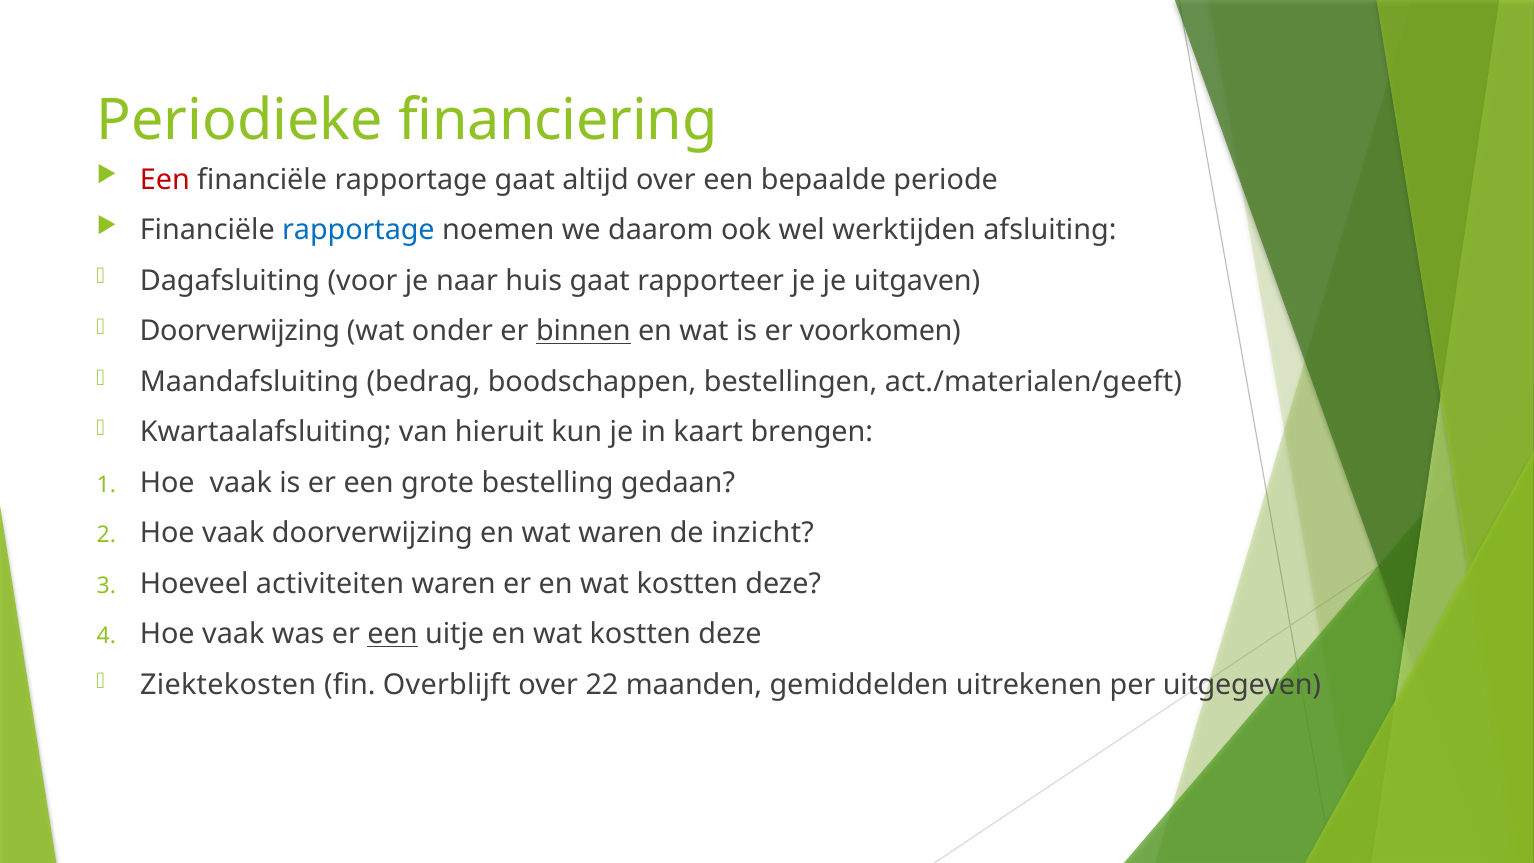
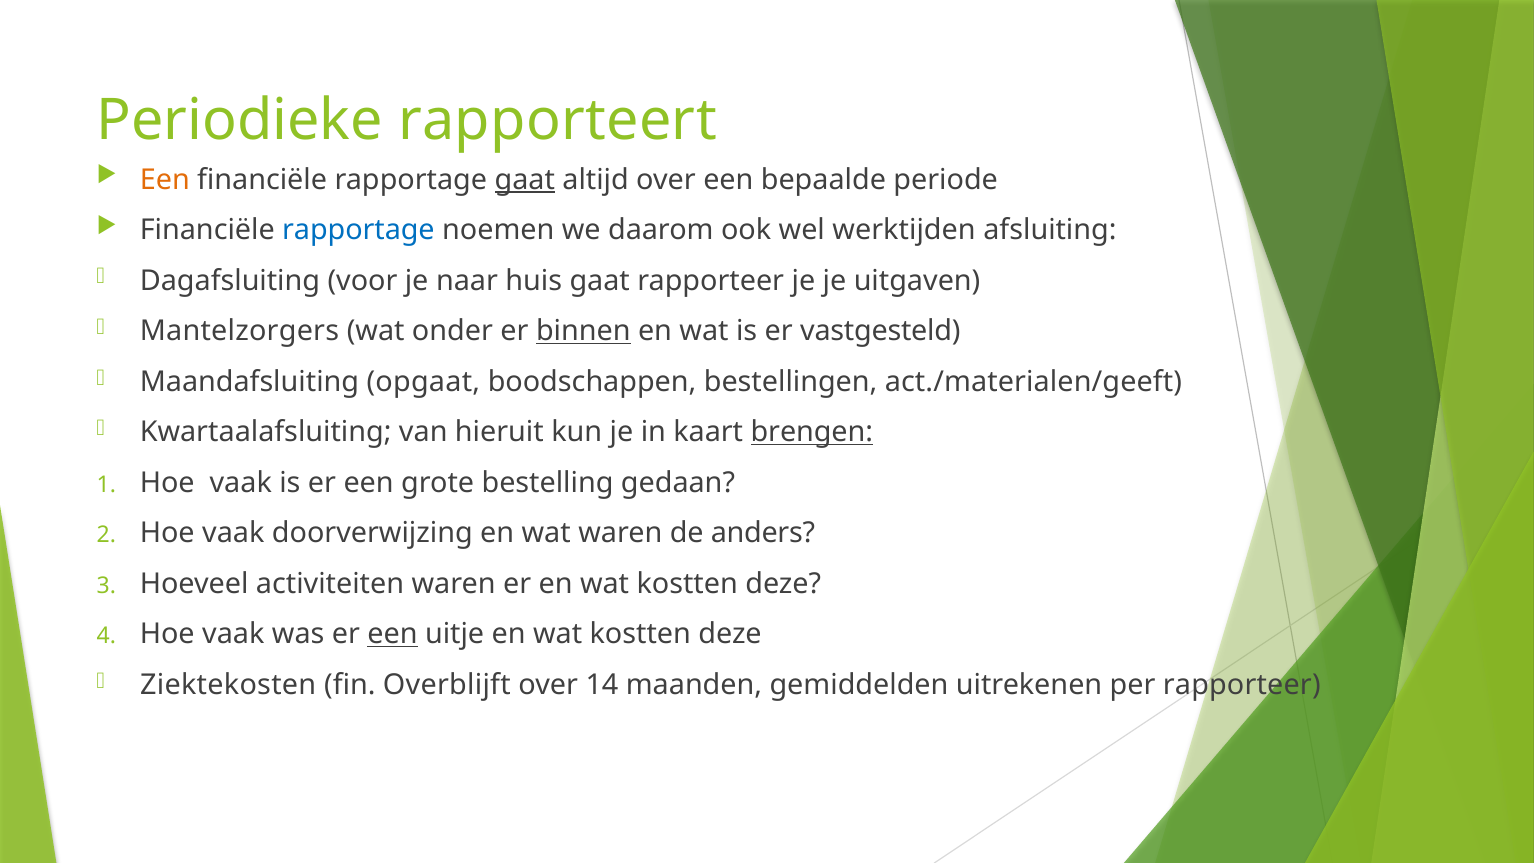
financiering: financiering -> rapporteert (557, 121)
Een colour: red -> orange (165, 180)
gaat underline: none -> present (525, 180)
Doorverwijzing: Doorverwijzing -> Mantelzorgers (239, 331)
voorkomen: voorkomen -> vastgesteld (880, 331)
bedrag: bedrag -> opgaat (423, 382)
brengen underline: none -> present (812, 432)
inzicht: inzicht -> anders (763, 533)
22: 22 -> 14 (602, 685)
per uitgegeven: uitgegeven -> rapporteer (1242, 685)
